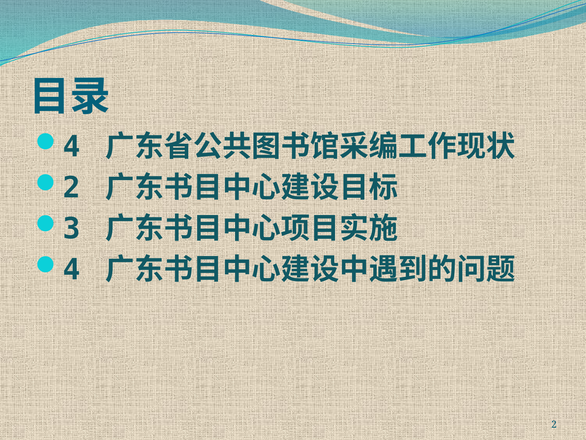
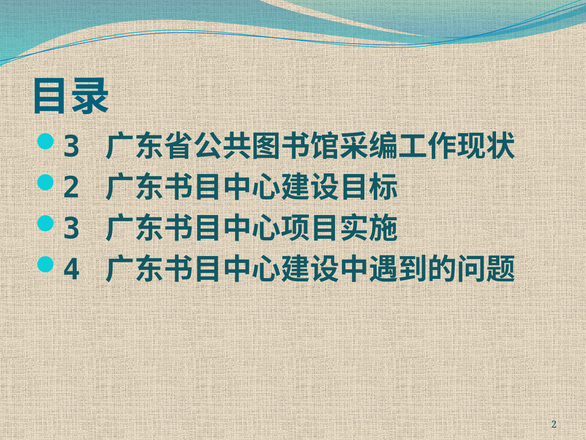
4: 4 -> 3 (72, 147)
